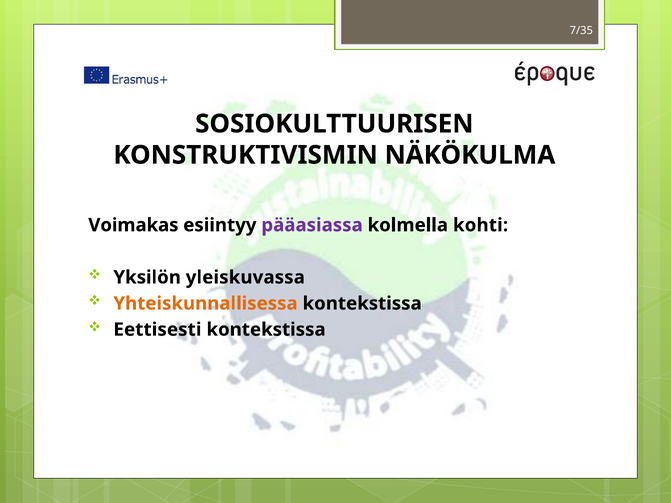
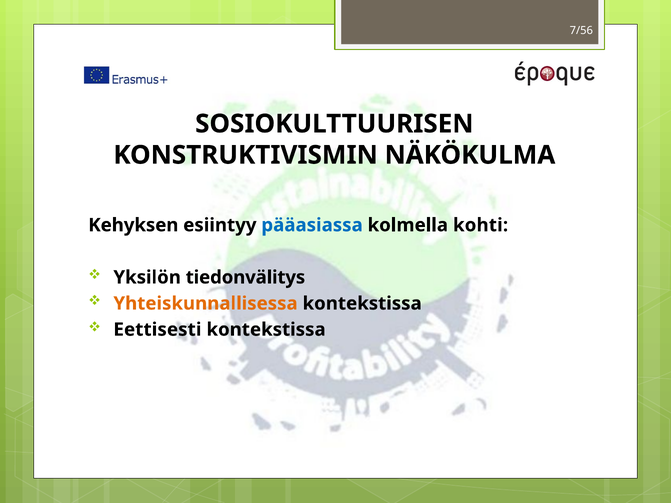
7/35: 7/35 -> 7/56 (581, 31)
Voimakas: Voimakas -> Kehyksen (133, 225)
pääasiassa colour: purple -> blue (312, 225)
yleiskuvassa: yleiskuvassa -> tiedonvälitys (245, 277)
